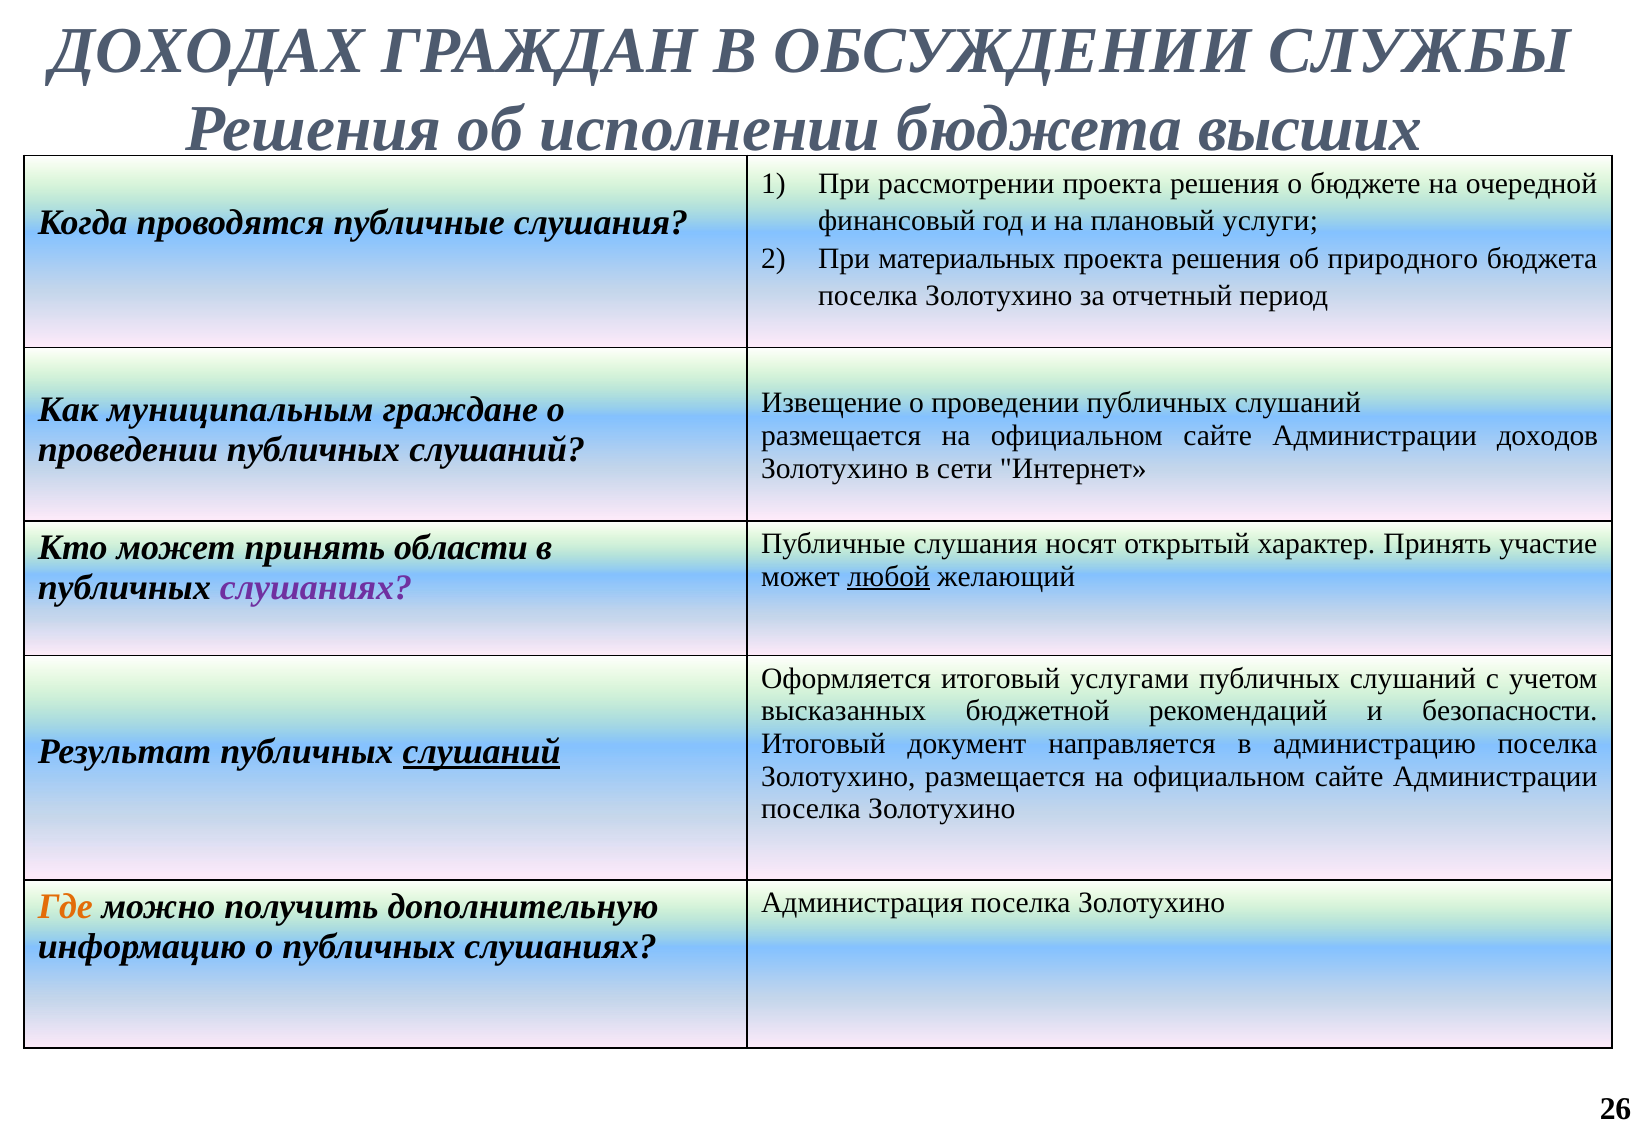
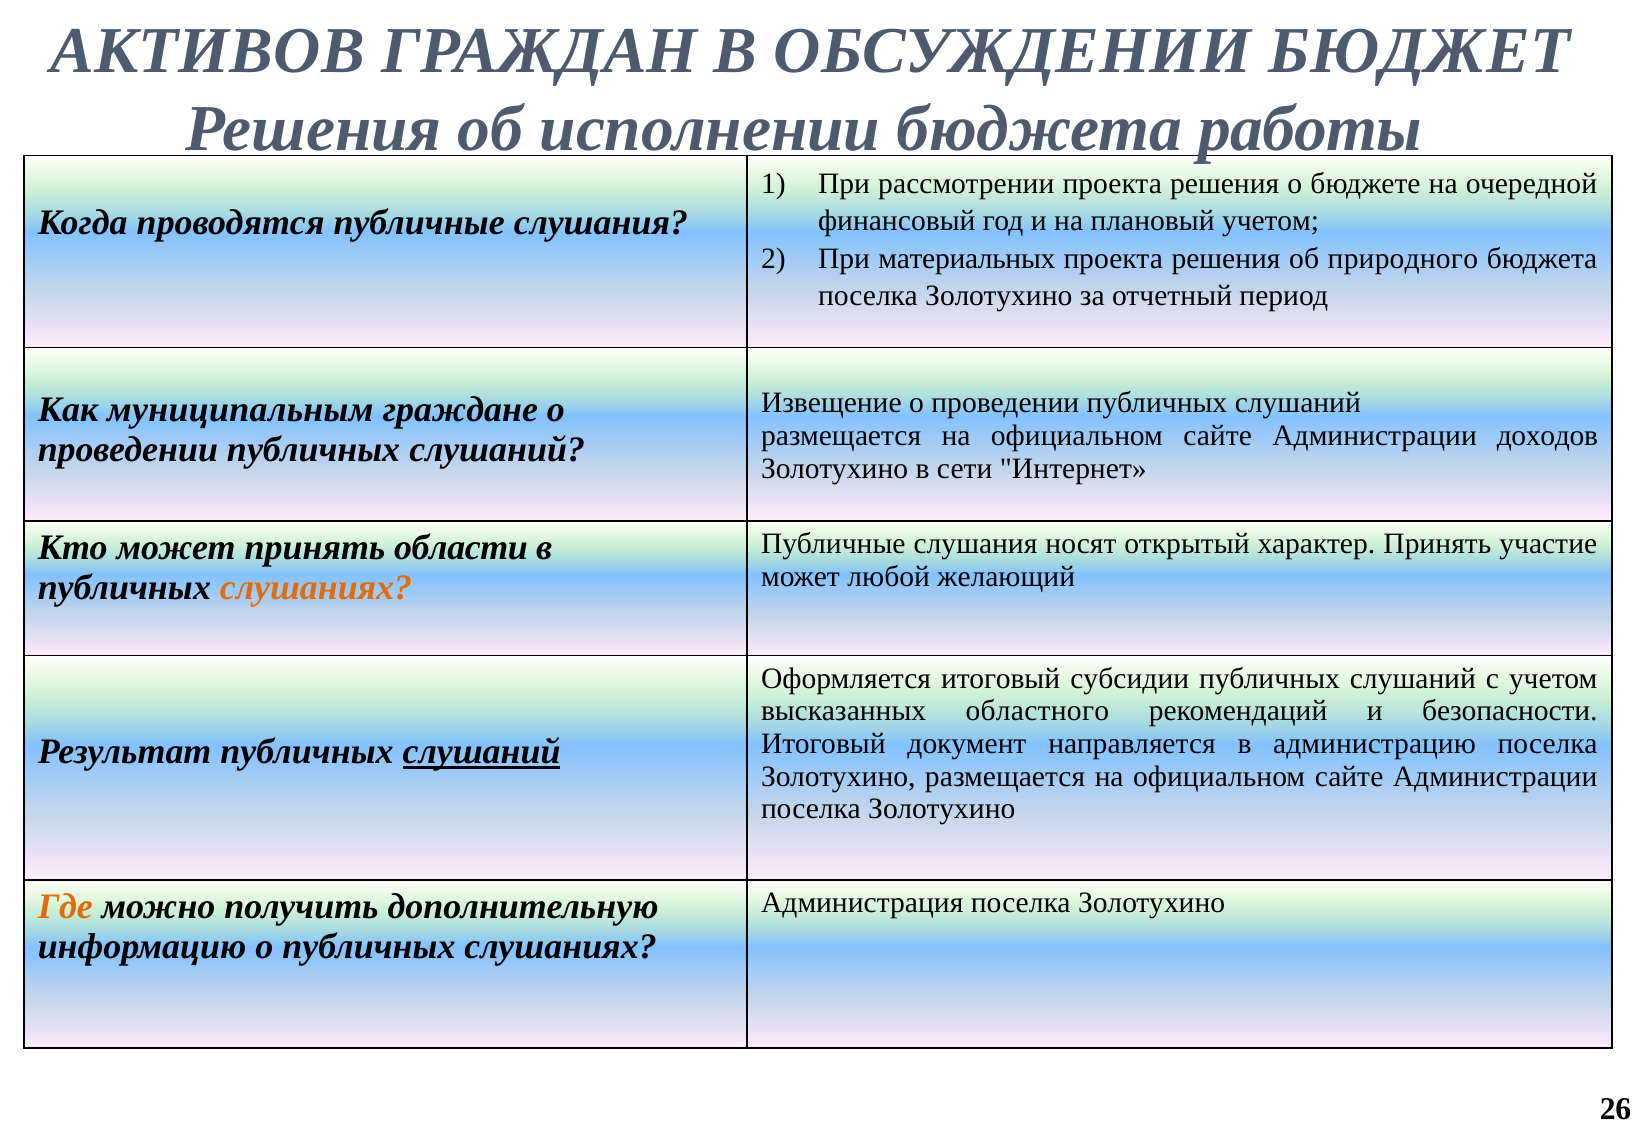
ДОХОДАХ: ДОХОДАХ -> АКТИВОВ (208, 51)
СЛУЖБЫ: СЛУЖБЫ -> БЮДЖЕТ (1420, 51)
высших: высших -> работы (1310, 129)
плановый услуги: услуги -> учетом (1271, 221)
любой underline: present -> none (889, 577)
слушаниях colour: purple -> orange (316, 588)
услугами: услугами -> субсидии (1130, 679)
бюджетной: бюджетной -> областного (1037, 711)
